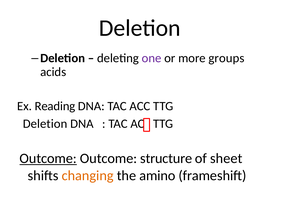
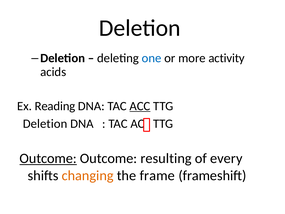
one colour: purple -> blue (152, 58)
groups: groups -> activity (227, 58)
ACC underline: none -> present (140, 106)
structure: structure -> resulting (166, 158)
sheet: sheet -> every (226, 158)
amino: amino -> frame (157, 175)
